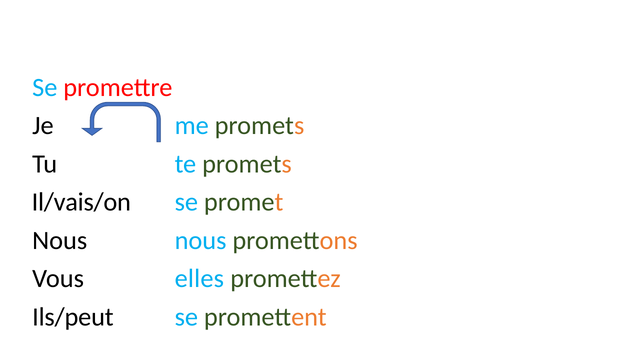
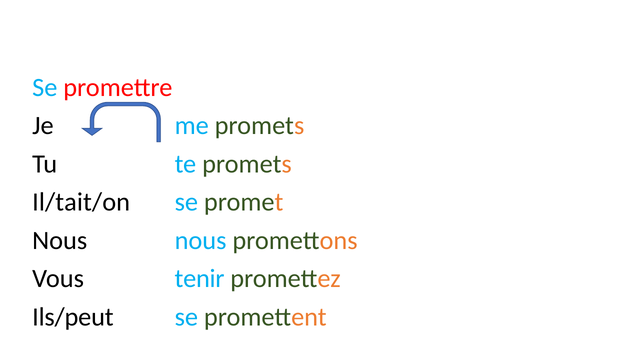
Il/vais/on: Il/vais/on -> Il/tait/on (81, 202)
elles: elles -> tenir (200, 279)
